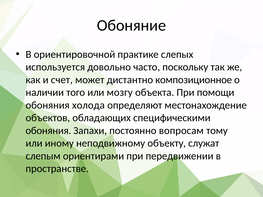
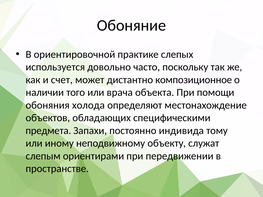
мозгу: мозгу -> врача (120, 93)
обоняния: обоняния -> предмета (48, 131)
вопросам: вопросам -> индивида (181, 131)
